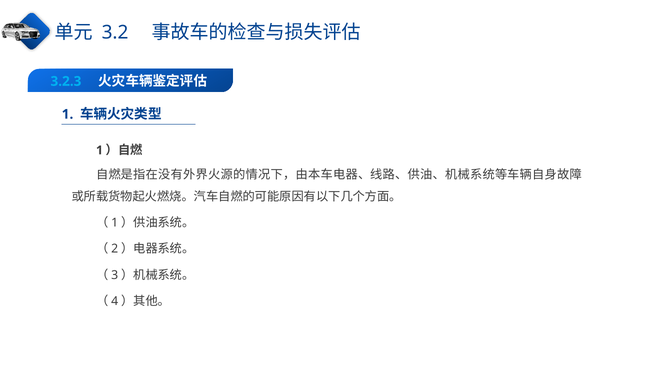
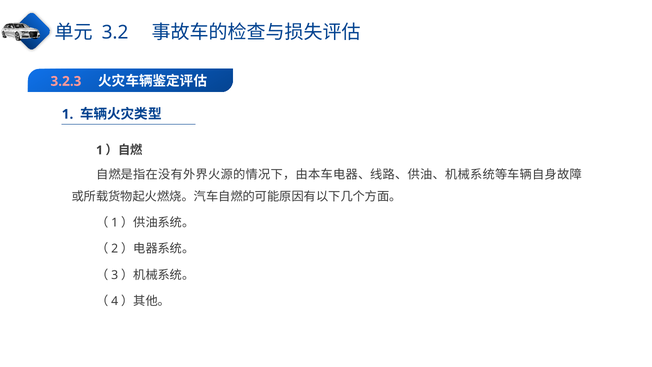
3.2.3 colour: light blue -> pink (66, 81)
